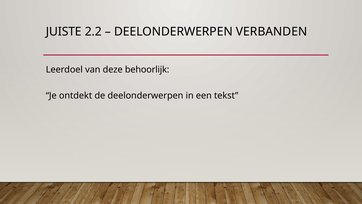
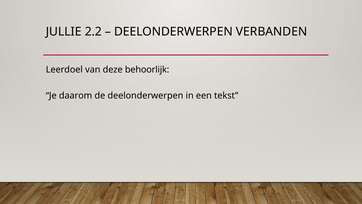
JUISTE: JUISTE -> JULLIE (64, 32)
ontdekt: ontdekt -> daarom (76, 95)
